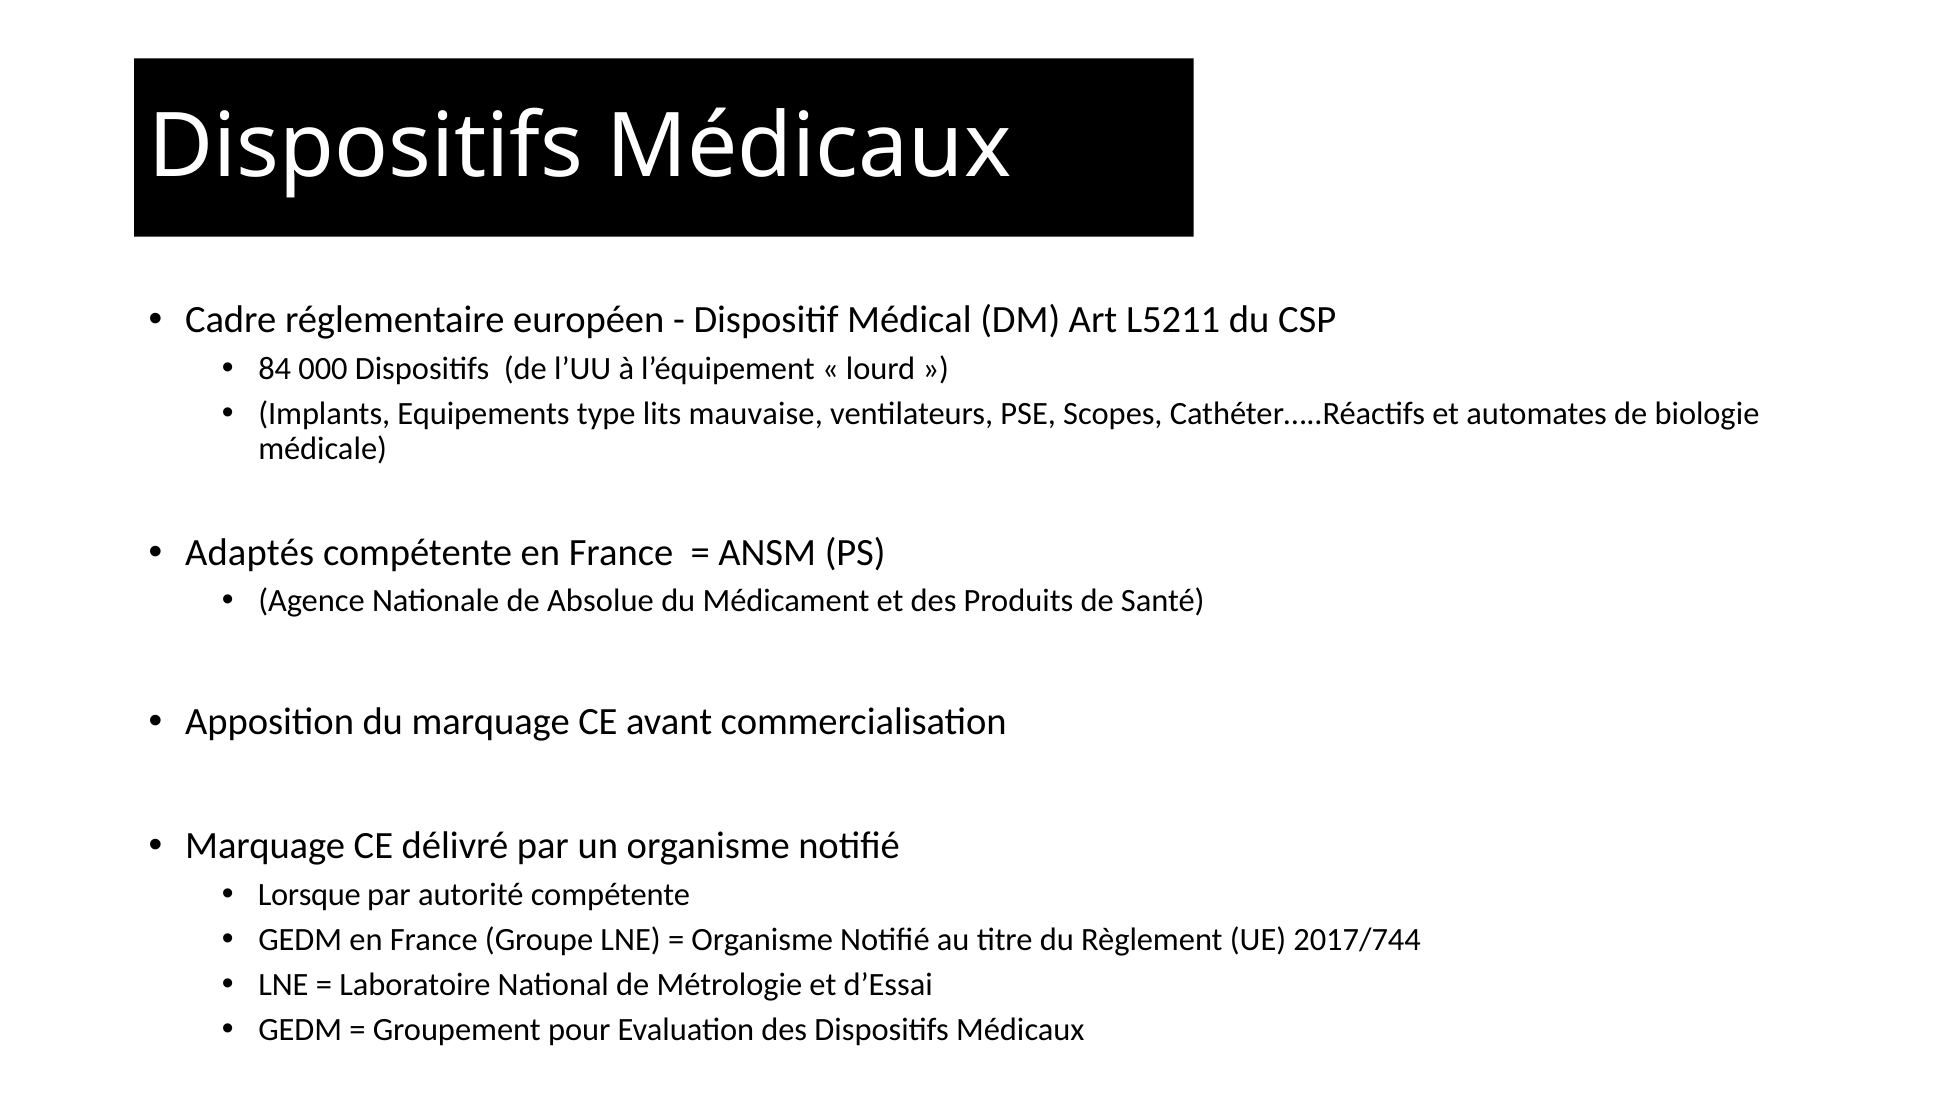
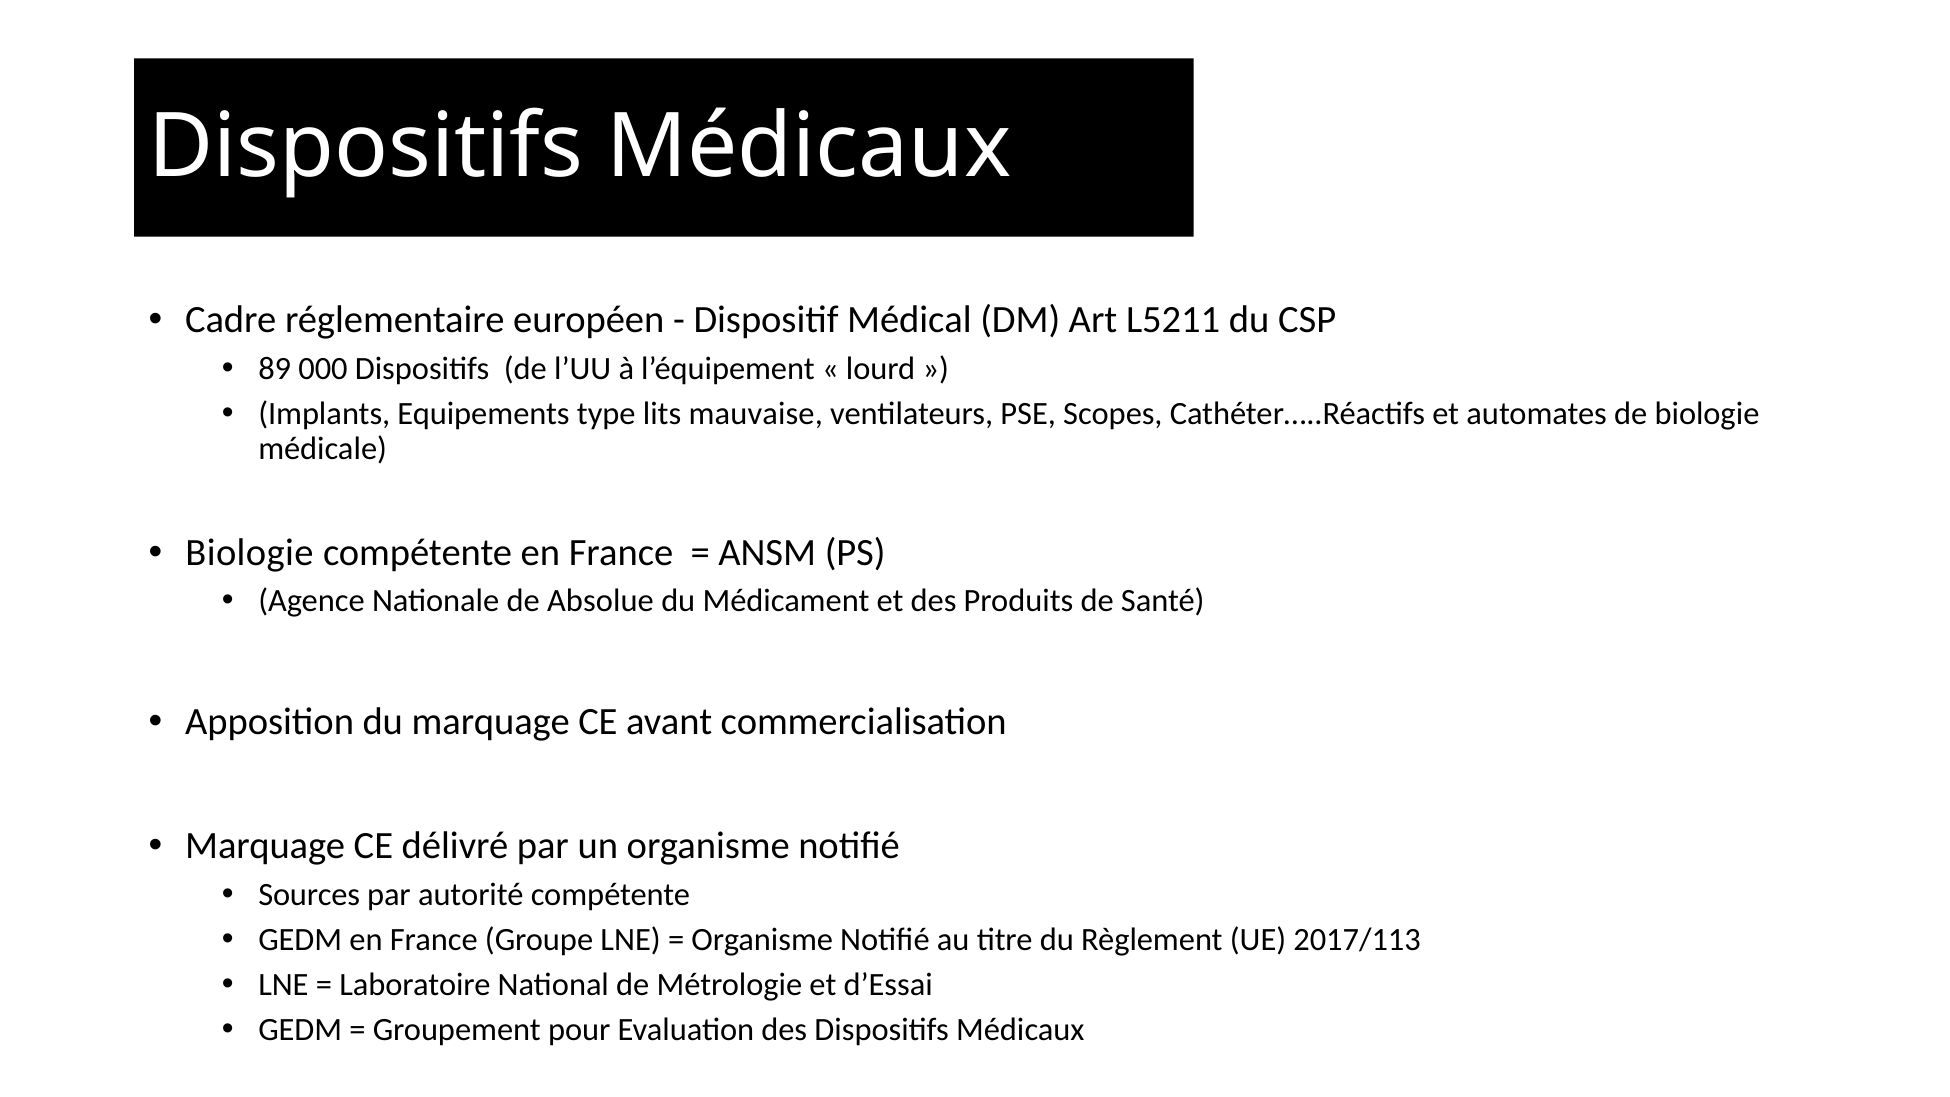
84: 84 -> 89 (275, 368)
Adaptés: Adaptés -> Biologie (250, 553)
Lorsque: Lorsque -> Sources (309, 894)
2017/744: 2017/744 -> 2017/113 (1357, 939)
